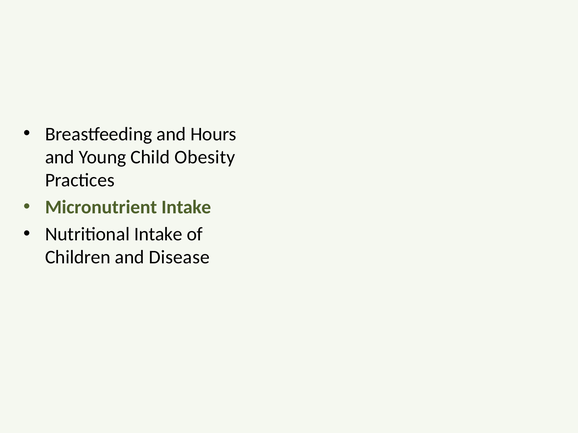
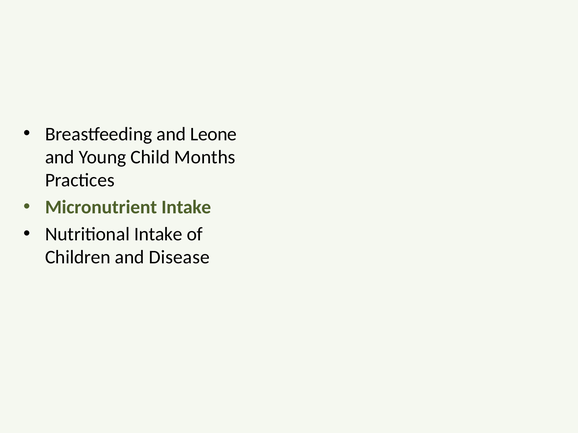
Hours: Hours -> Leone (213, 134)
Obesity: Obesity -> Months (205, 157)
